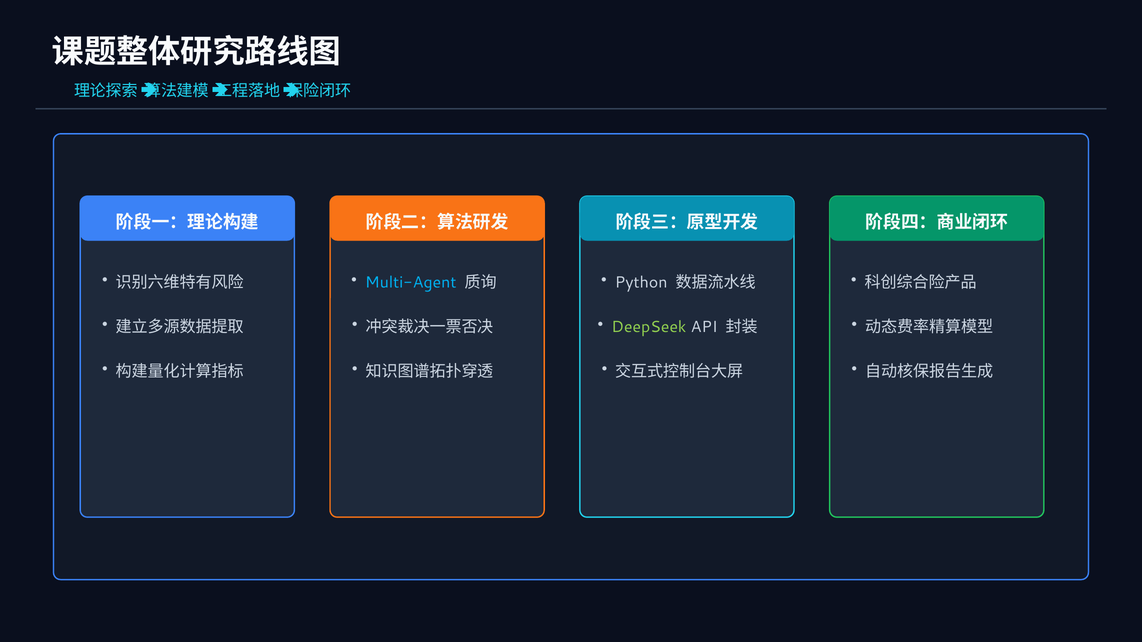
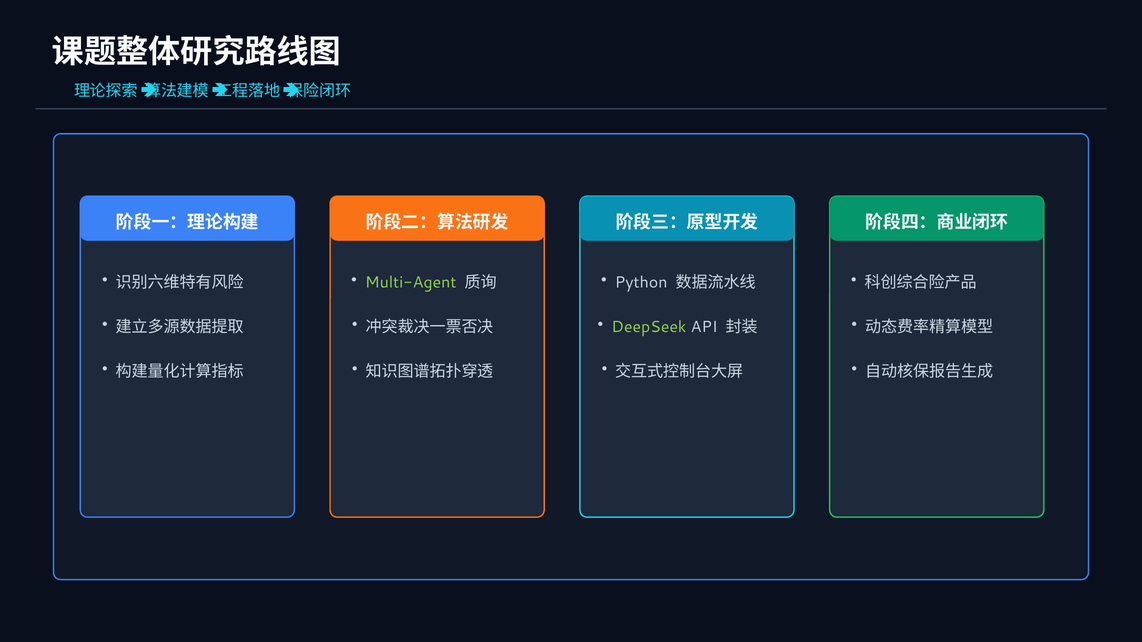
Multi-Agent colour: light blue -> light green (411, 283)
